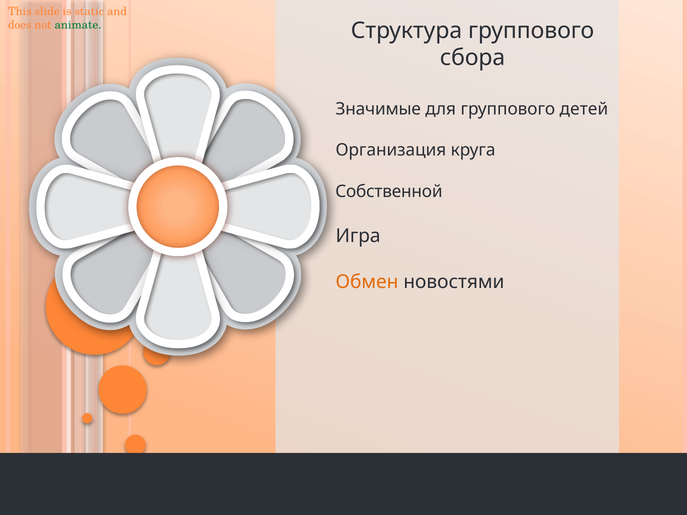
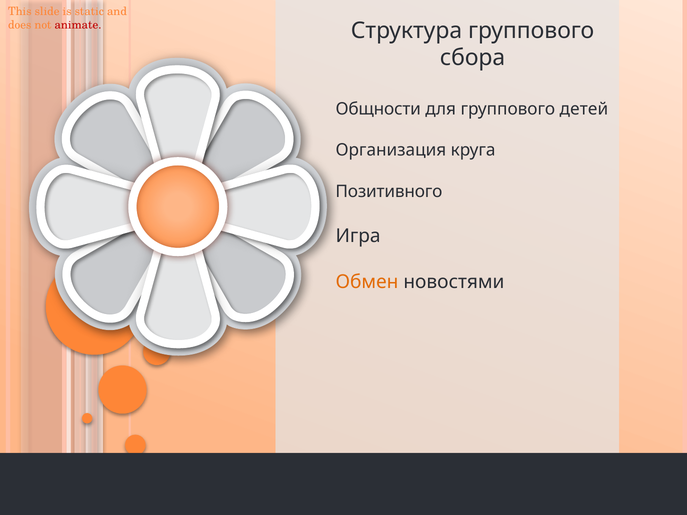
animate colour: green -> red (78, 25)
Значимые: Значимые -> Общности (378, 109)
Собственной: Собственной -> Позитивного (389, 192)
